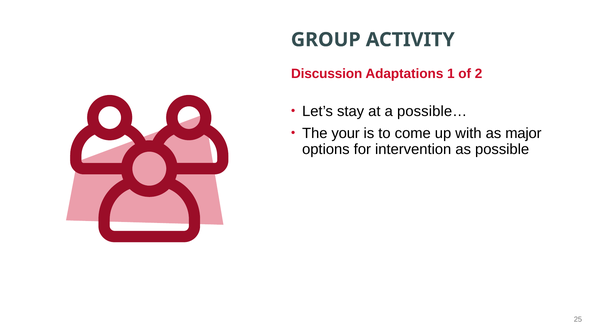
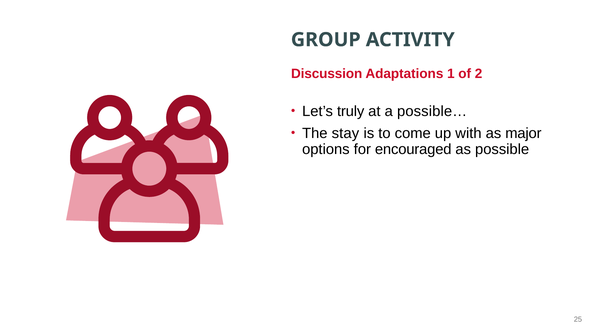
stay: stay -> truly (351, 111)
your: your -> stay (345, 133)
intervention: intervention -> encouraged (413, 149)
